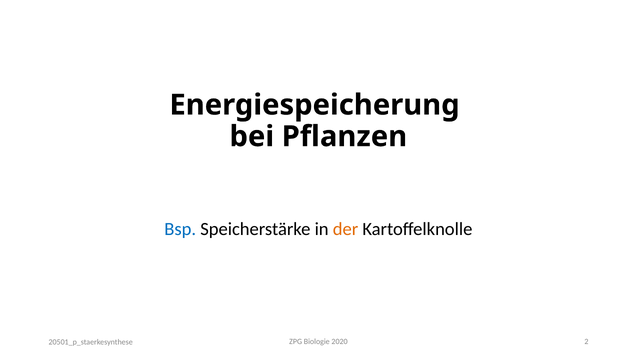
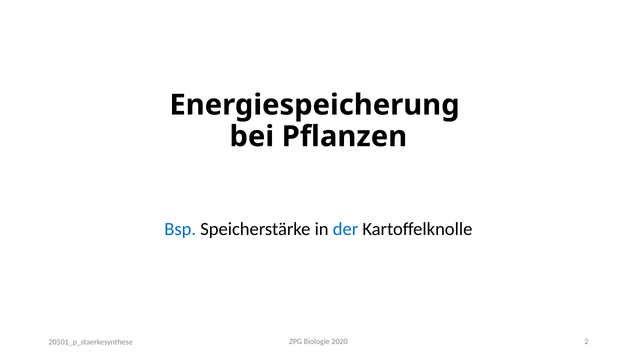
der colour: orange -> blue (345, 229)
